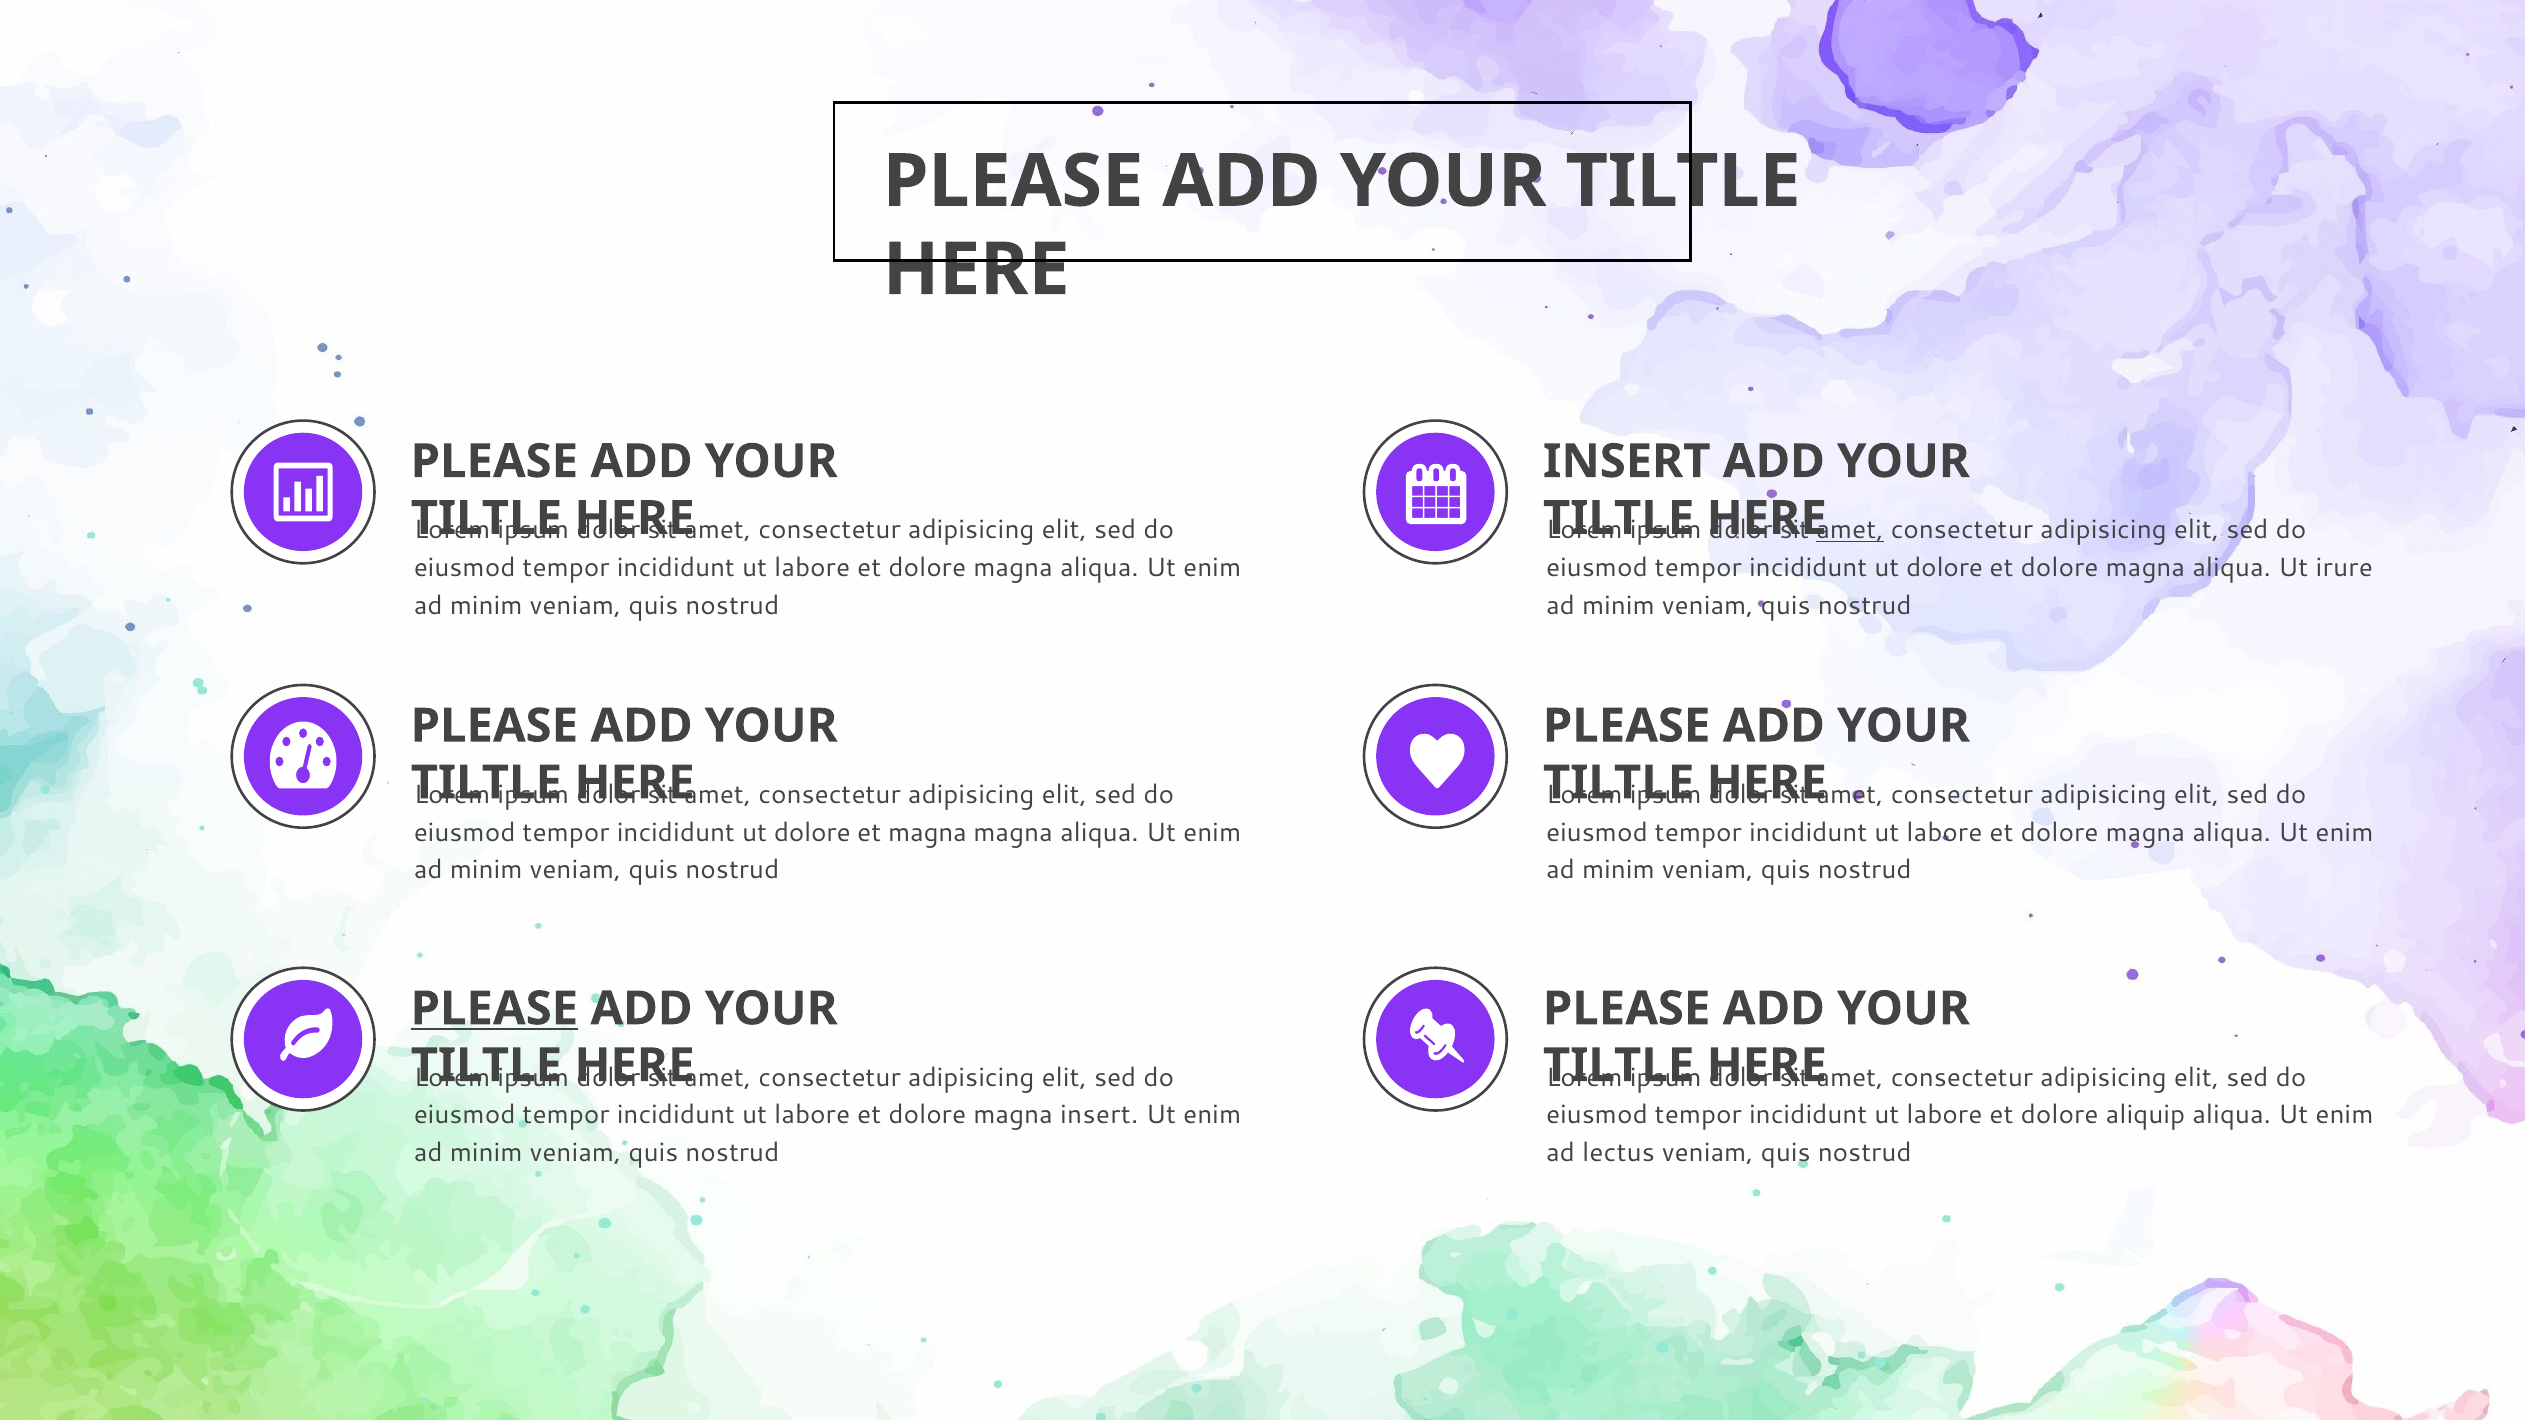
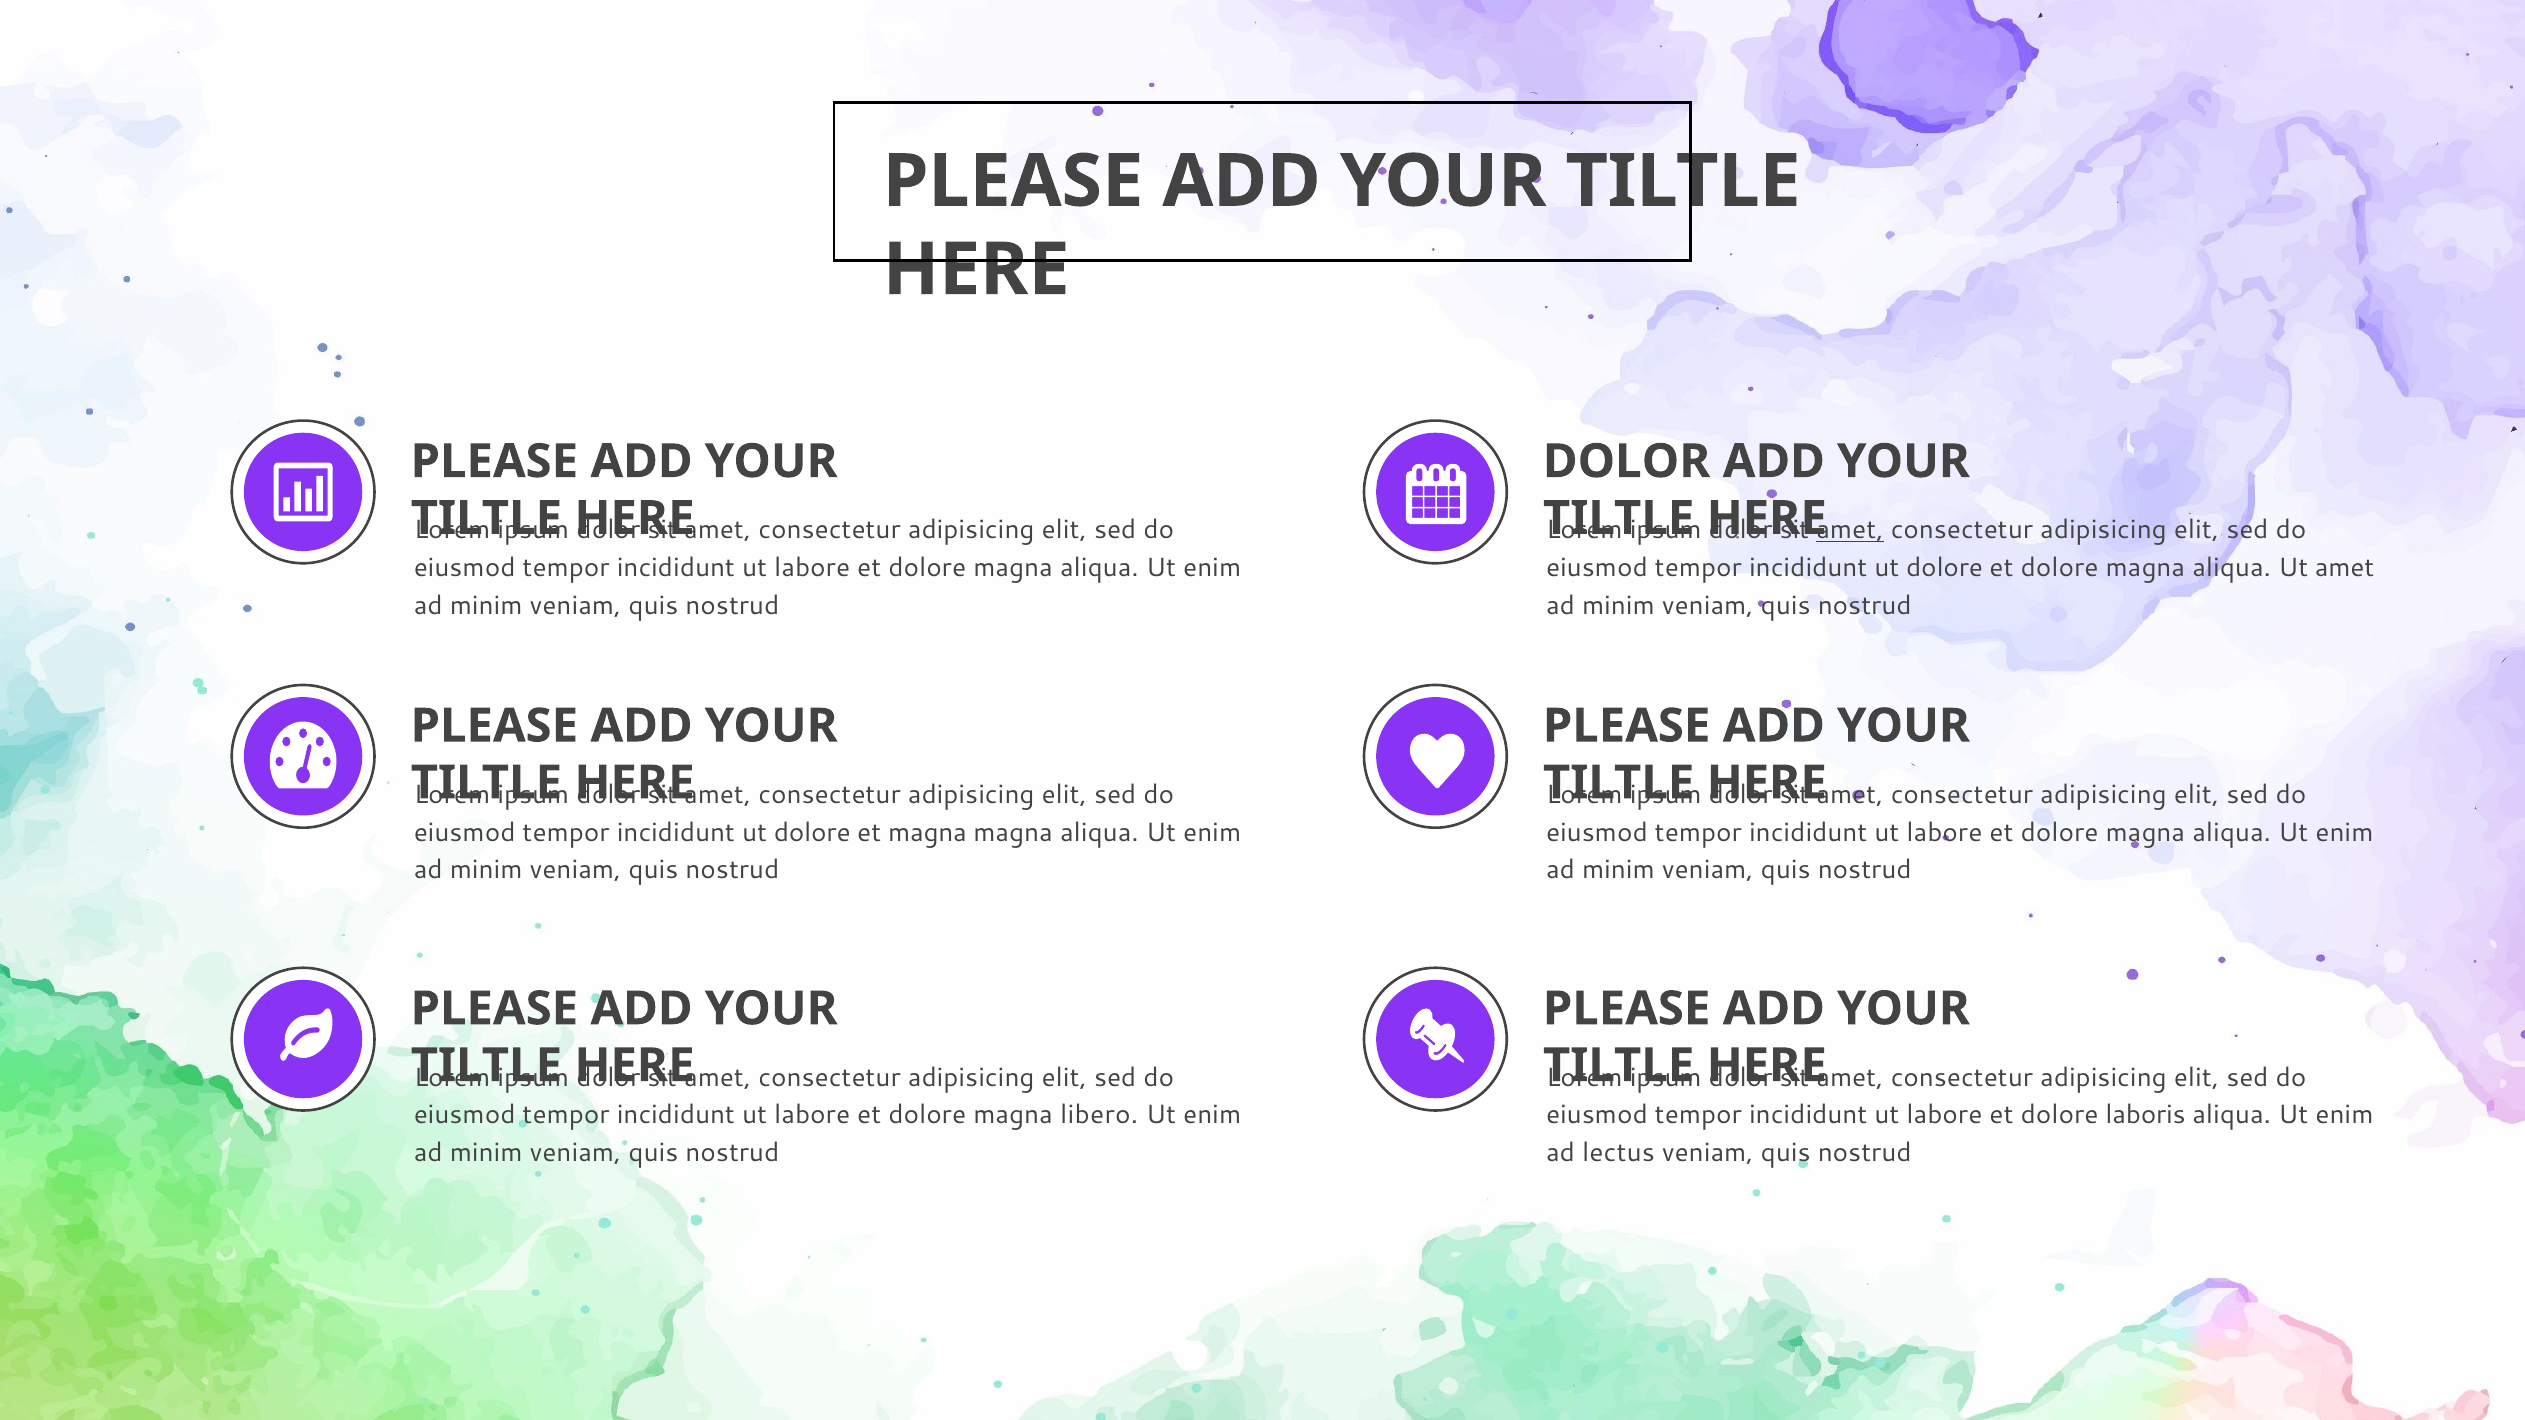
INSERT: INSERT -> DOLOR (1627, 462)
Ut irure: irure -> amet (2345, 568)
PLEASE underline: present -> none (494, 1009)
magna insert: insert -> libero (1099, 1115)
aliquip: aliquip -> laboris (2146, 1115)
